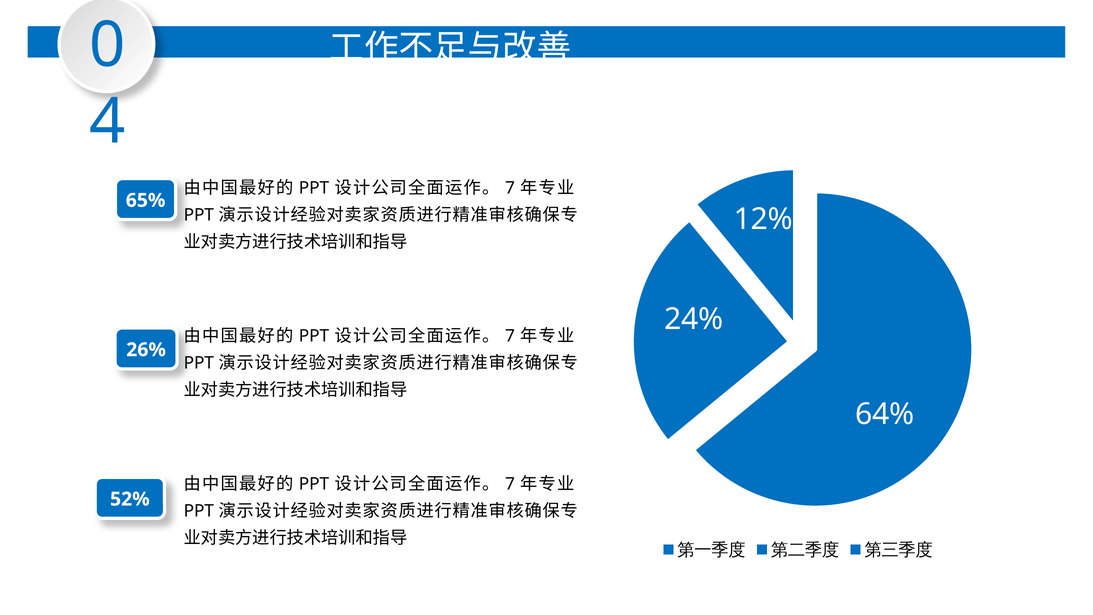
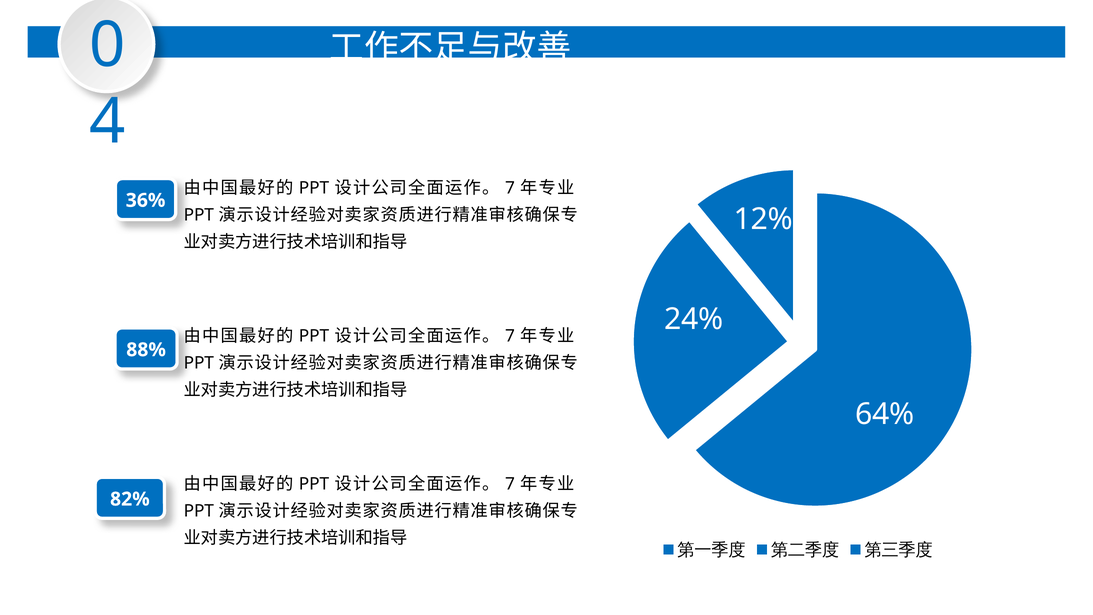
65%: 65% -> 36% (146, 200)
26%: 26% -> 88% (146, 350)
52%: 52% -> 82% (130, 499)
